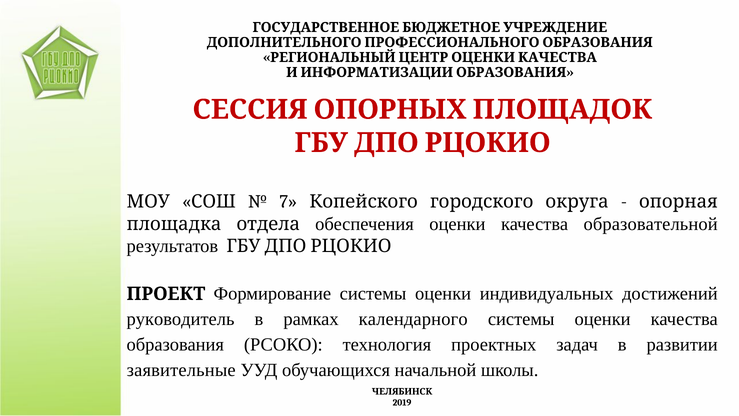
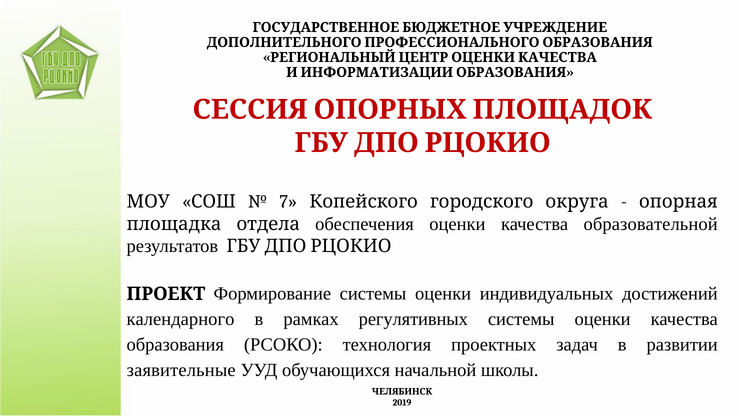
руководитель: руководитель -> календарного (180, 319)
календарного: календарного -> регулятивных (413, 319)
